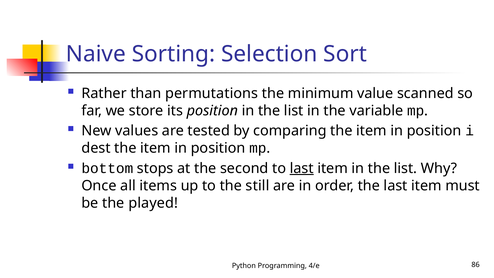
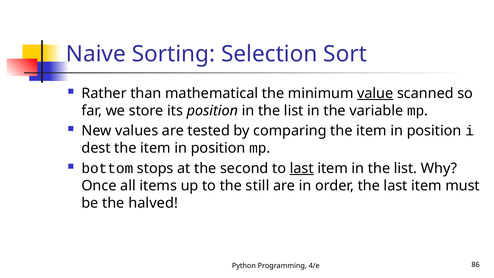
permutations: permutations -> mathematical (212, 93)
value underline: none -> present (375, 93)
played: played -> halved (153, 203)
